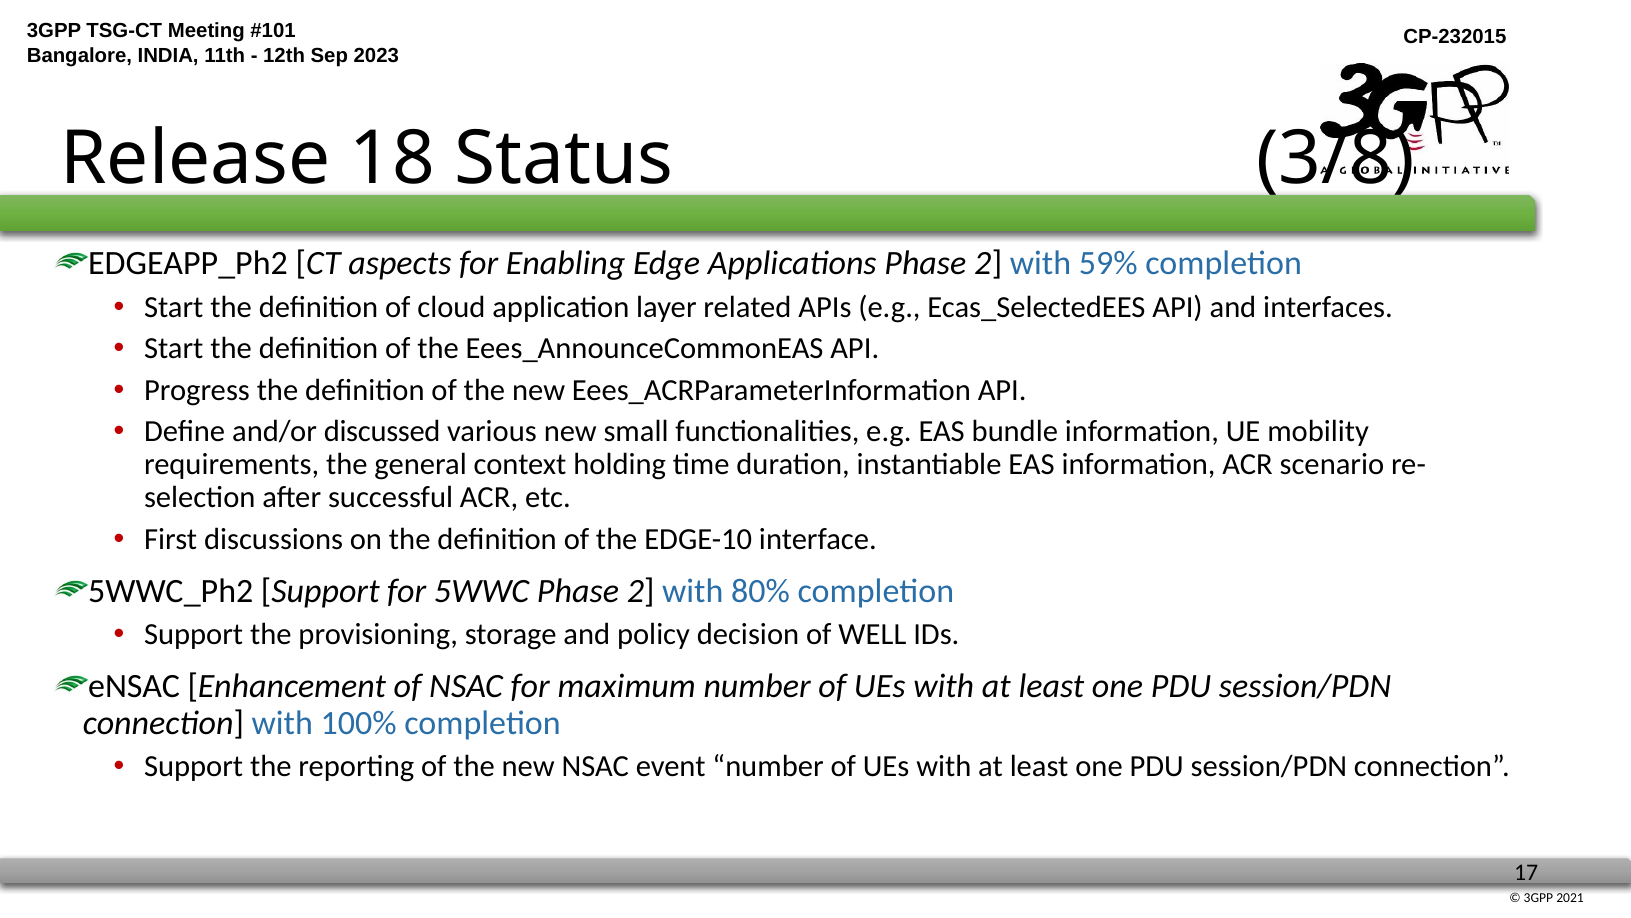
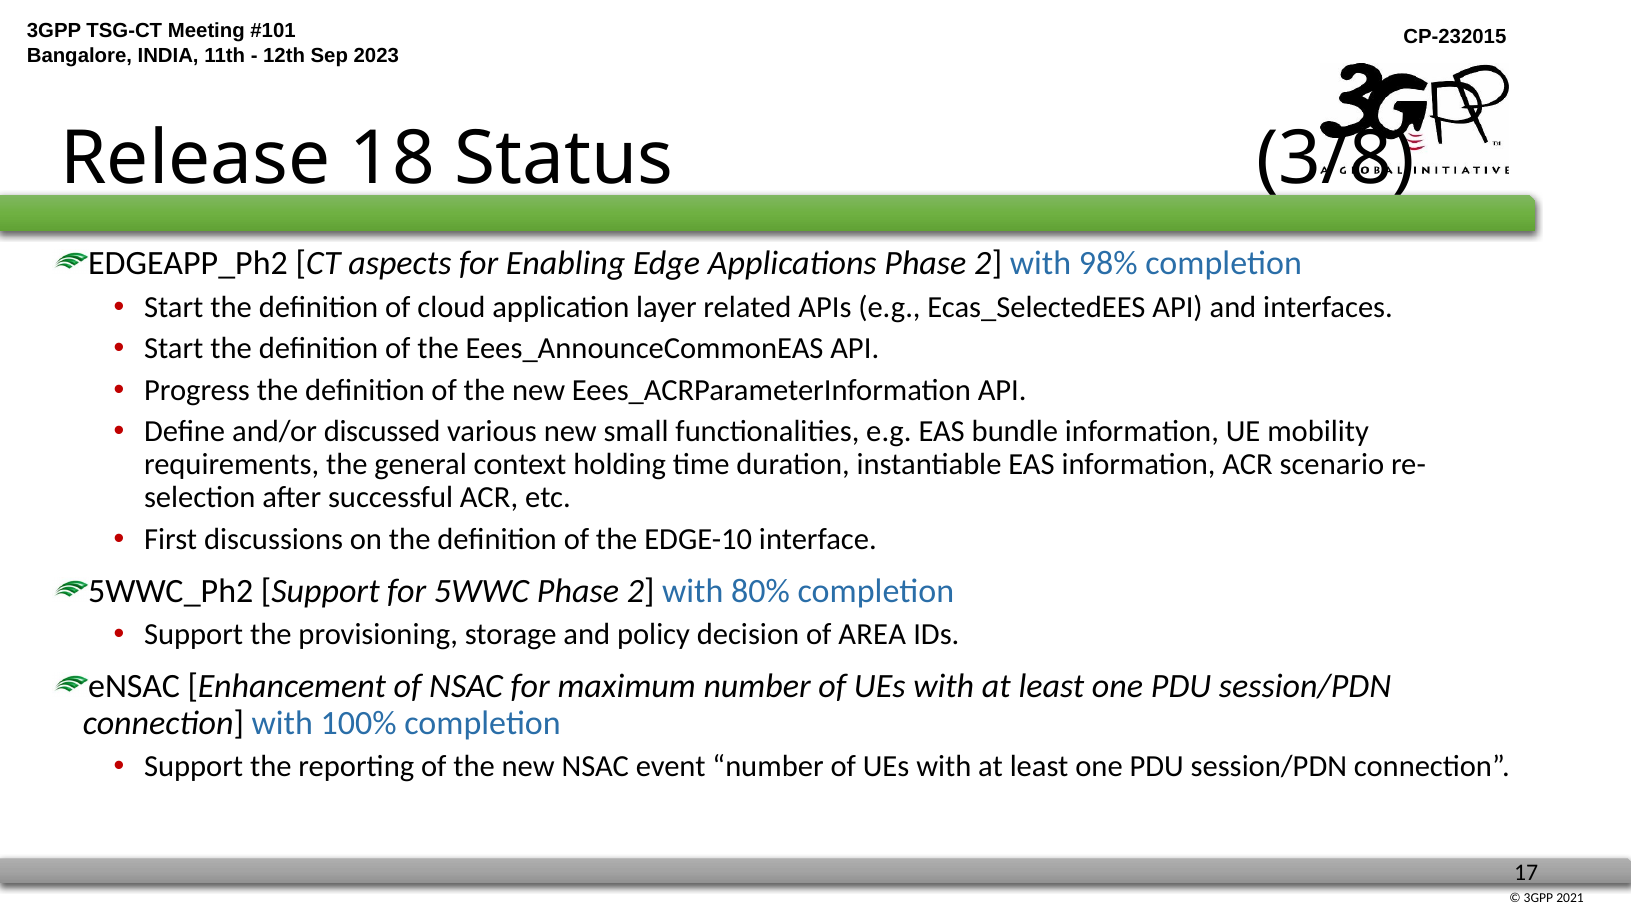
59%: 59% -> 98% (1108, 264)
WELL: WELL -> AREA (872, 634)
